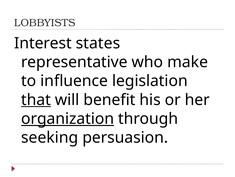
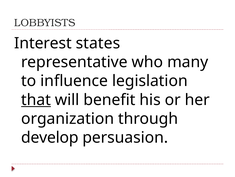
make: make -> many (188, 62)
organization underline: present -> none (68, 118)
seeking: seeking -> develop (50, 137)
